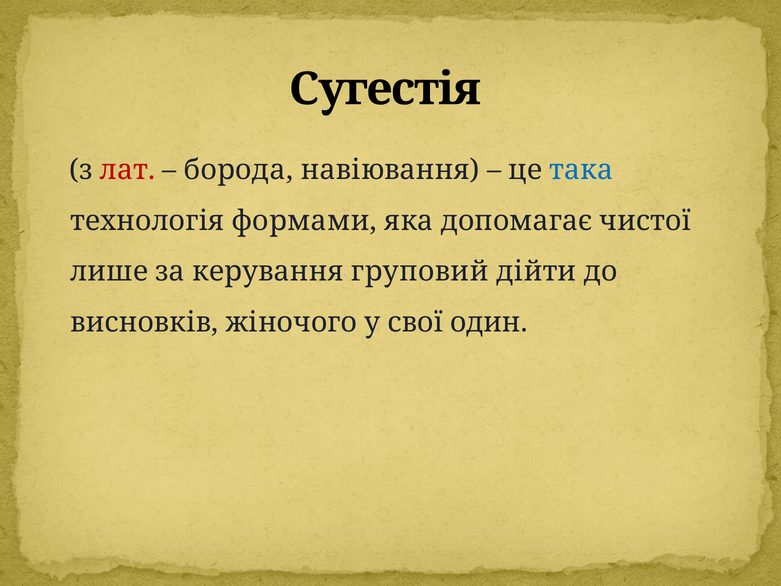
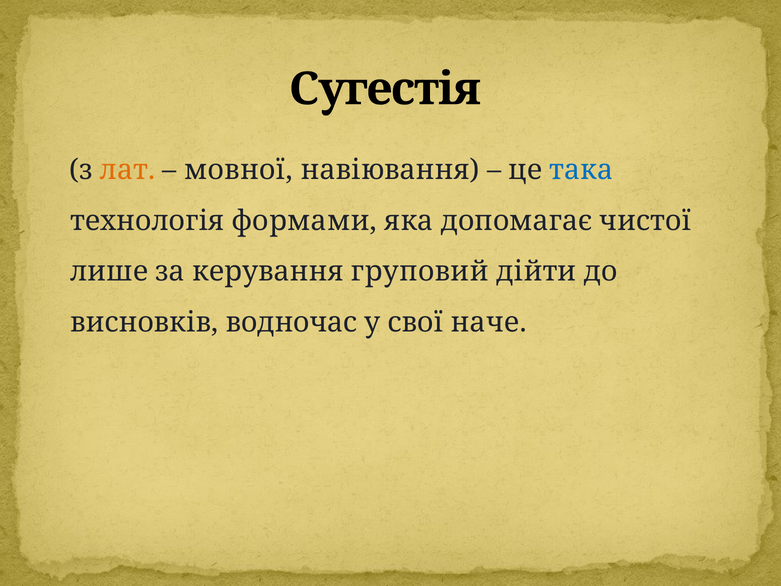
лат colour: red -> orange (127, 170)
борода: борода -> мовної (238, 170)
жіночого: жіночого -> водночас (291, 322)
один: один -> наче (489, 322)
